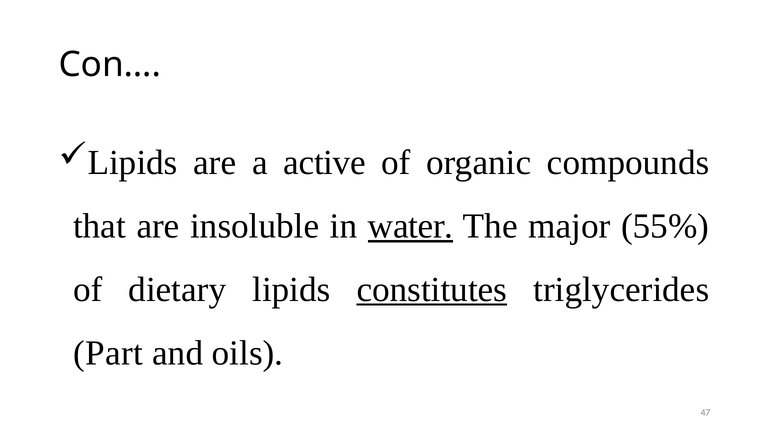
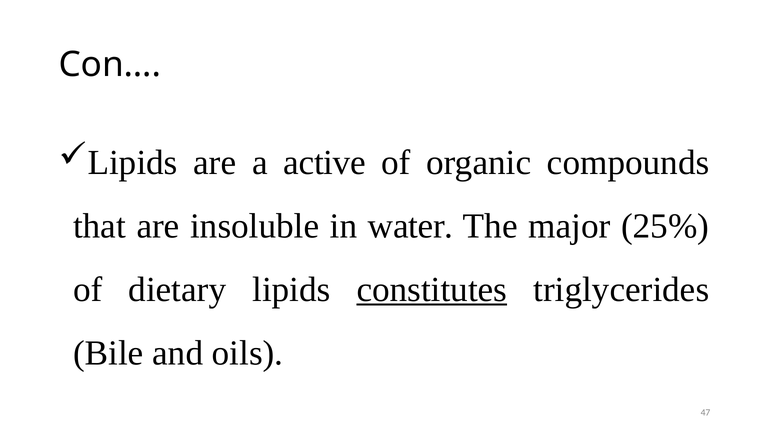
water underline: present -> none (411, 226)
55%: 55% -> 25% (665, 226)
Part: Part -> Bile (108, 353)
